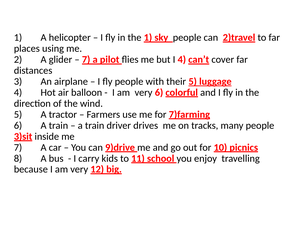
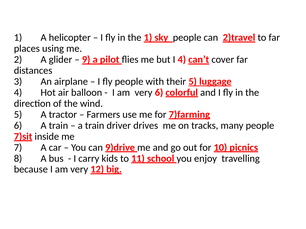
7: 7 -> 9 (86, 60)
3)sit: 3)sit -> 7)sit (23, 137)
